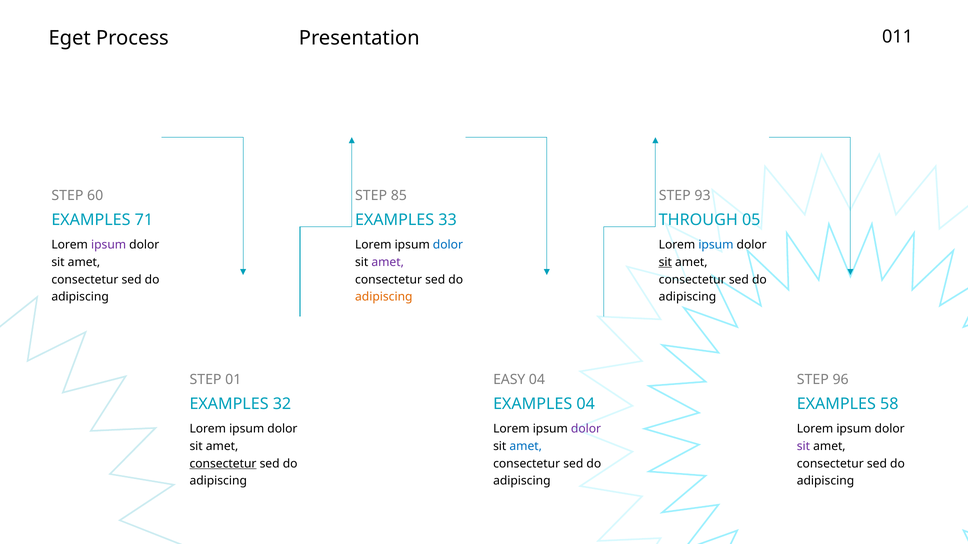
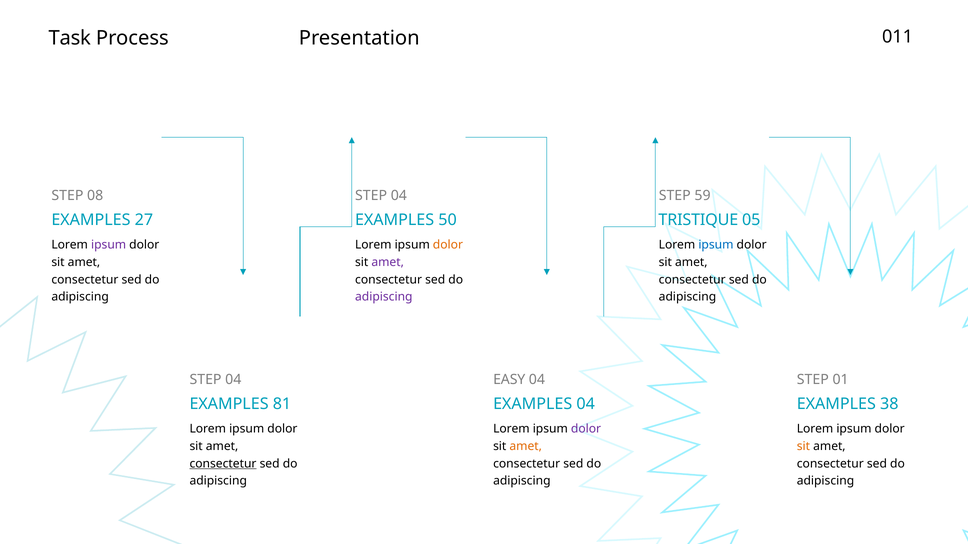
Eget: Eget -> Task (70, 38)
60: 60 -> 08 (95, 196)
85: 85 -> 04 (399, 196)
93: 93 -> 59 (703, 196)
71: 71 -> 27 (144, 220)
33: 33 -> 50 (448, 220)
THROUGH: THROUGH -> TRISTIQUE (698, 220)
dolor colour: blue -> orange (448, 245)
sit underline: present -> none (665, 262)
adipiscing colour: orange -> purple (384, 297)
01: 01 -> 04 (233, 380)
96: 96 -> 01 (841, 380)
32: 32 -> 81 (282, 404)
58: 58 -> 38 (889, 404)
amet colour: blue -> orange (526, 447)
sit colour: purple -> orange (803, 447)
